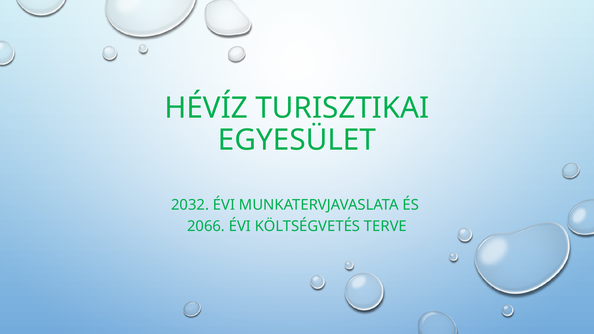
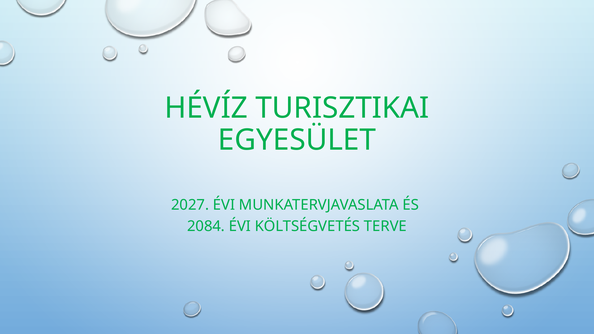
2032: 2032 -> 2027 (190, 205)
2066: 2066 -> 2084 (206, 226)
